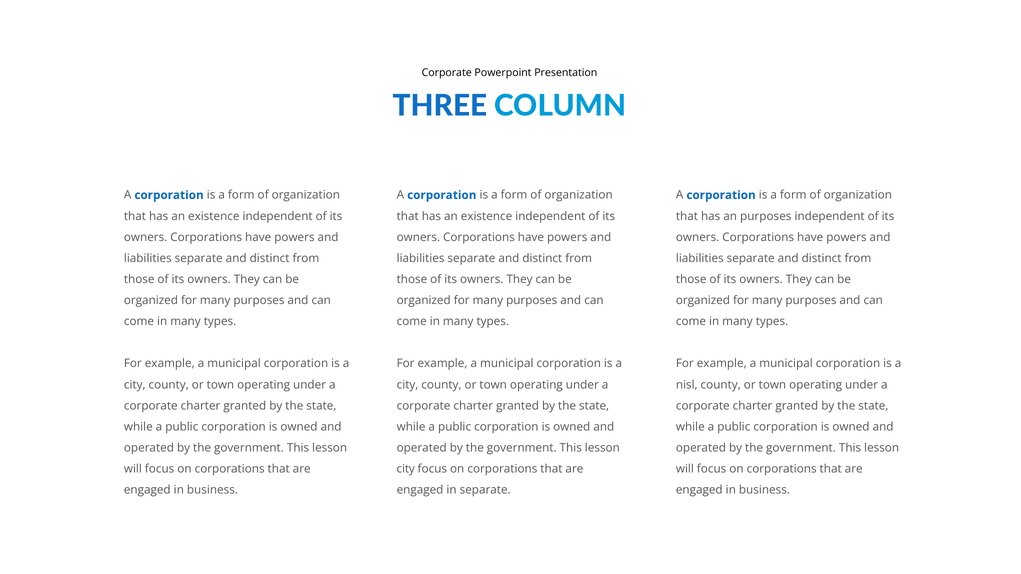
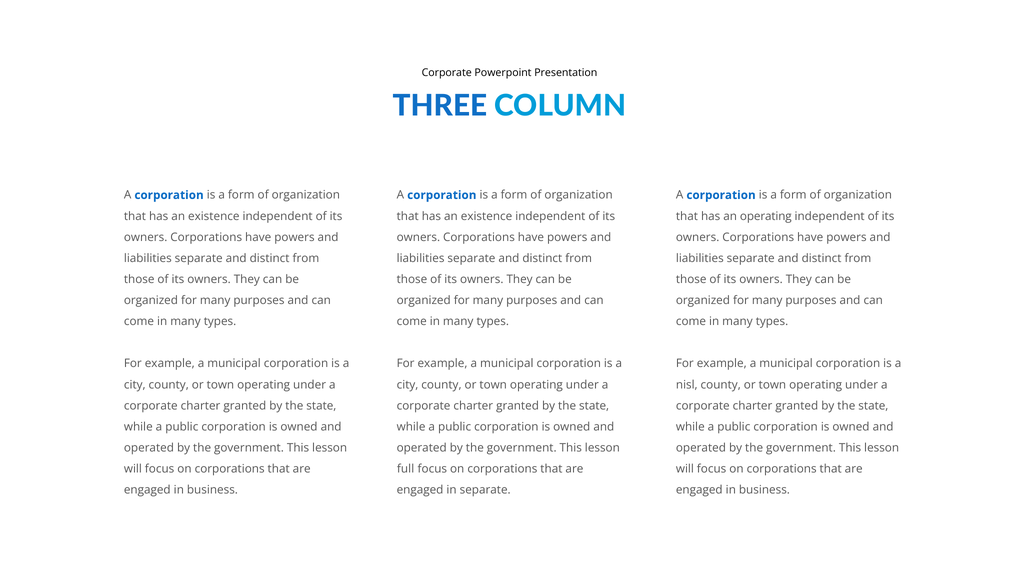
an purposes: purposes -> operating (766, 216)
city: city -> full (406, 469)
